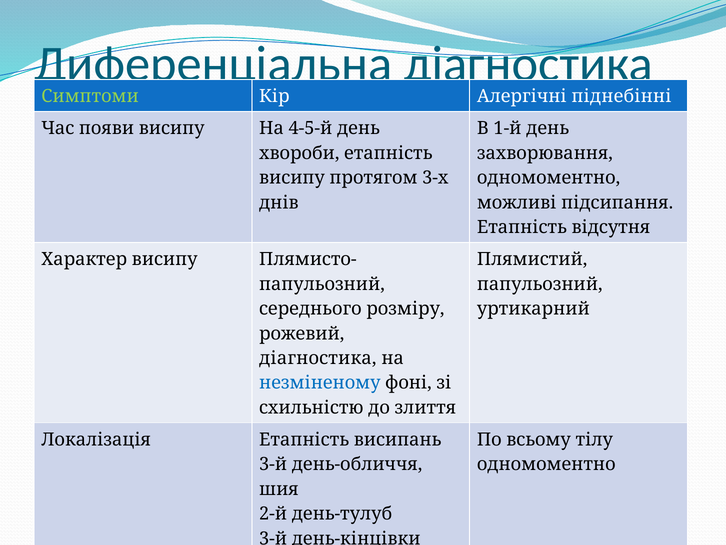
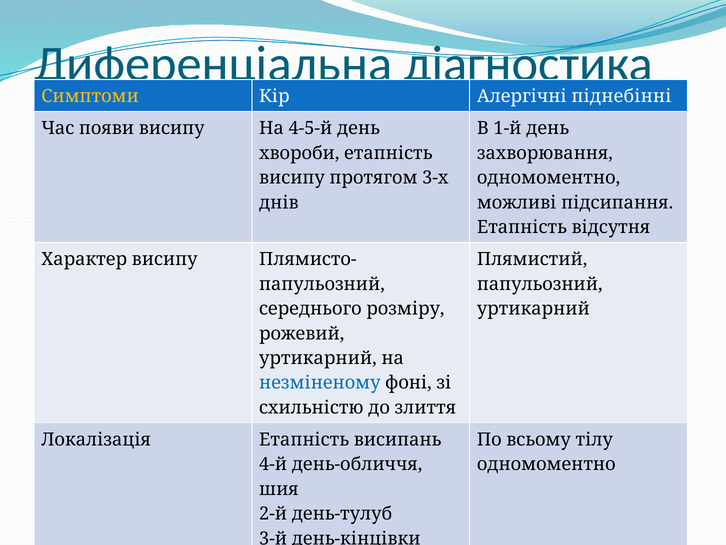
Симптоми colour: light green -> yellow (90, 96)
діагностика: діагностика -> уртикарний (318, 358)
3-й: 3-й -> 4-й (273, 464)
